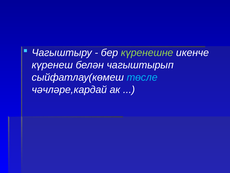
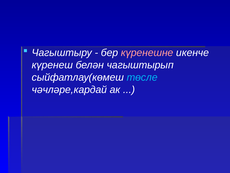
күренешне colour: light green -> pink (147, 53)
